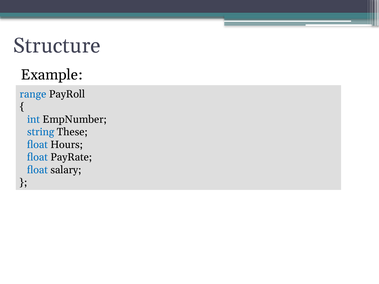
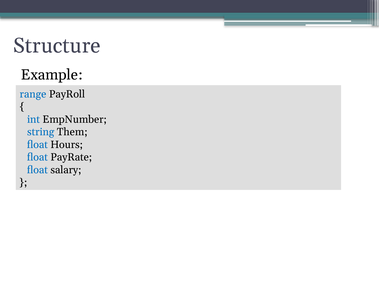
These: These -> Them (72, 132)
